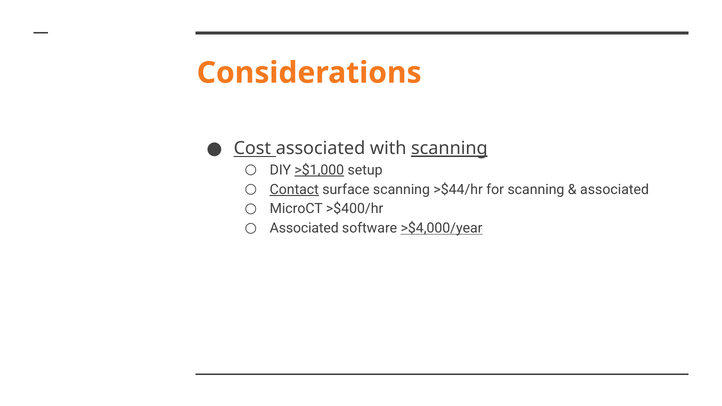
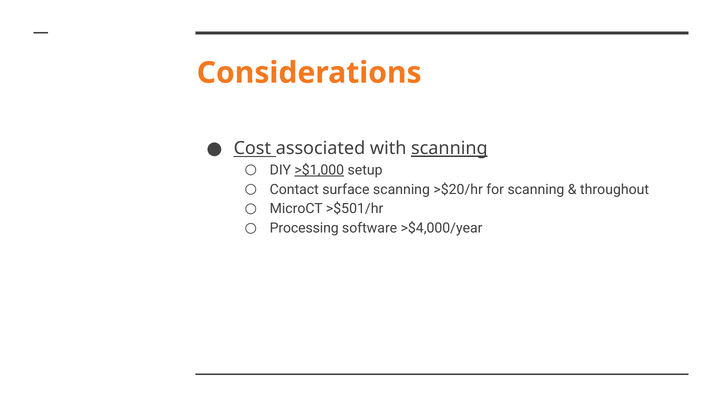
Contact underline: present -> none (294, 190)
>$44/hr: >$44/hr -> >$20/hr (458, 190)
associated: associated -> throughout (615, 190)
>$400/hr: >$400/hr -> >$501/hr (355, 209)
Associated: Associated -> Processing (304, 228)
>$4,000/year underline: present -> none (442, 228)
